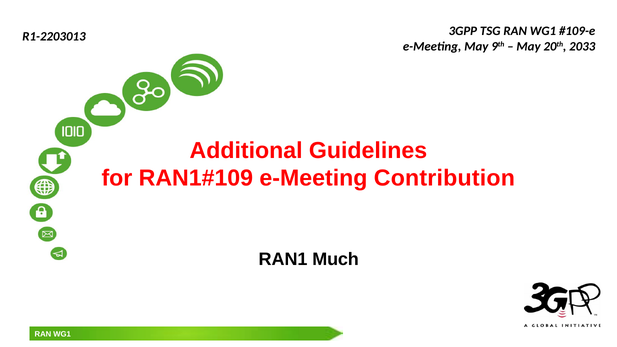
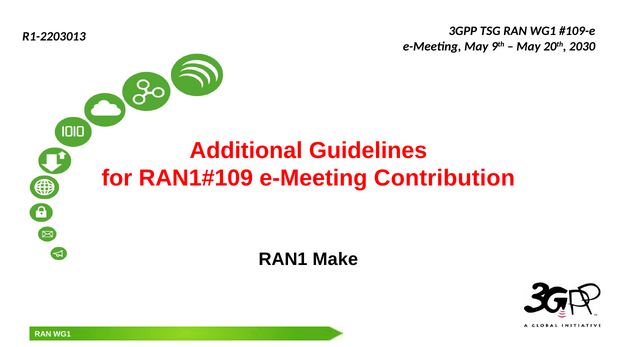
2033: 2033 -> 2030 (582, 47)
Much: Much -> Make (335, 260)
